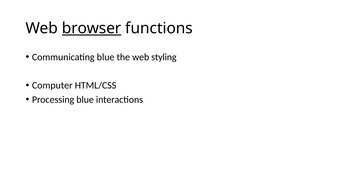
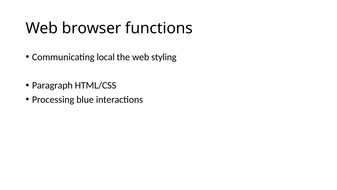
browser underline: present -> none (92, 28)
Communicating blue: blue -> local (106, 57)
Computer: Computer -> Paragraph (52, 85)
